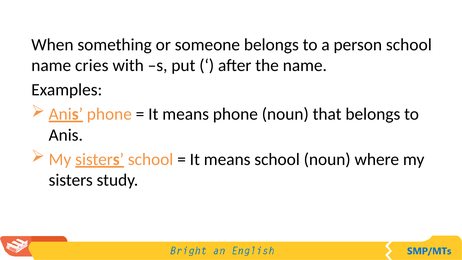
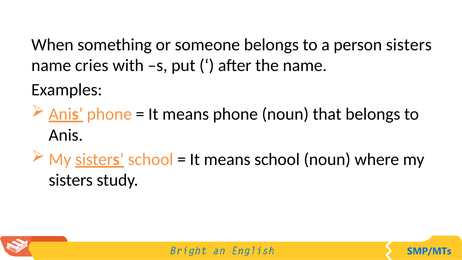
person school: school -> sisters (409, 45)
